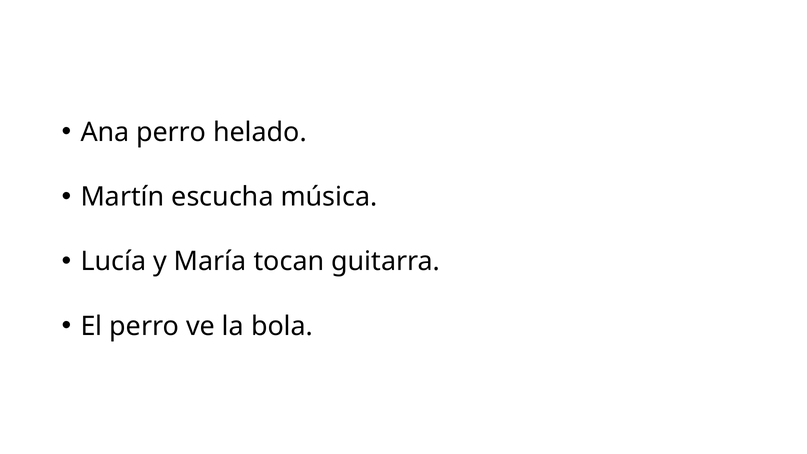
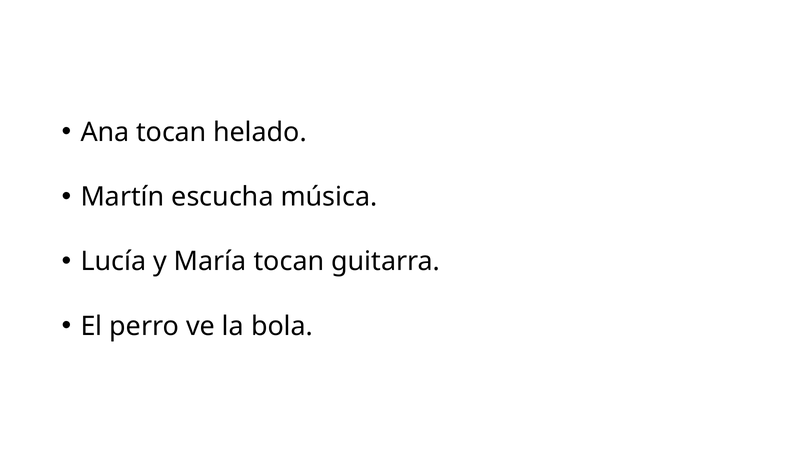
Ana perro: perro -> tocan (171, 132)
